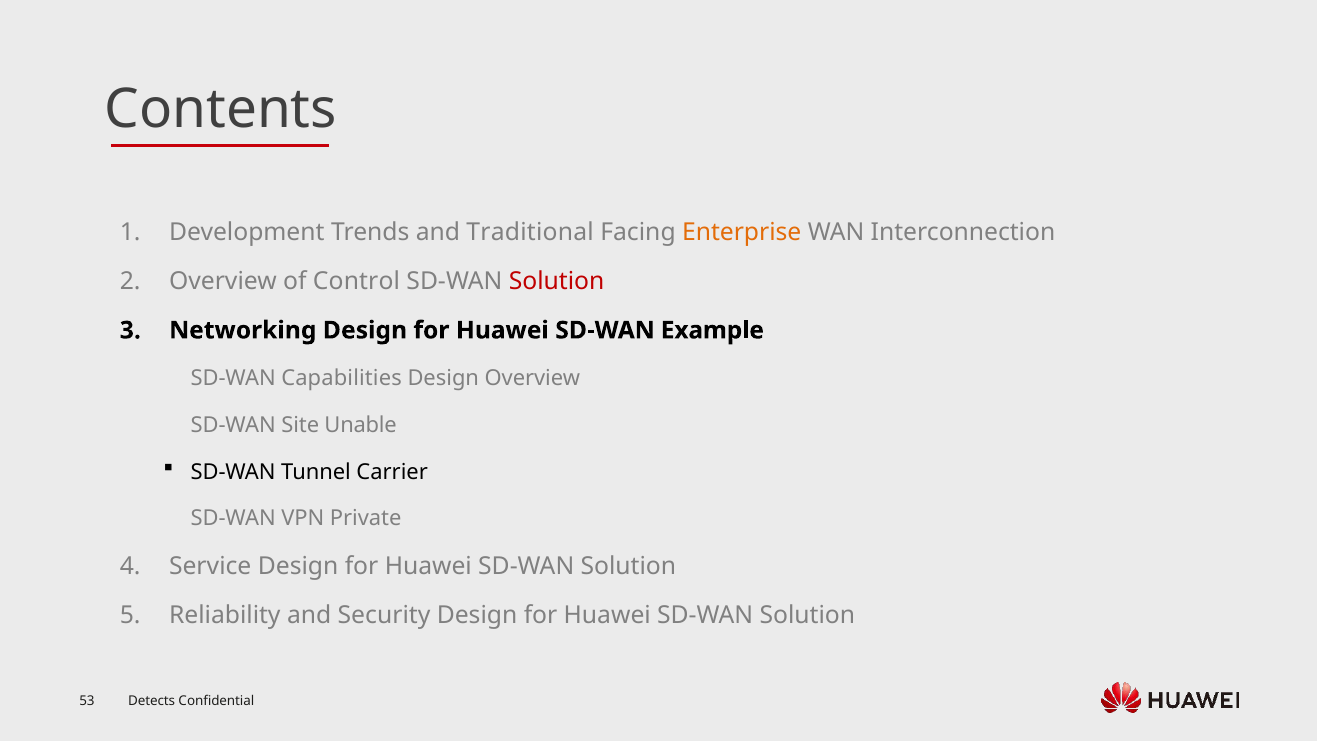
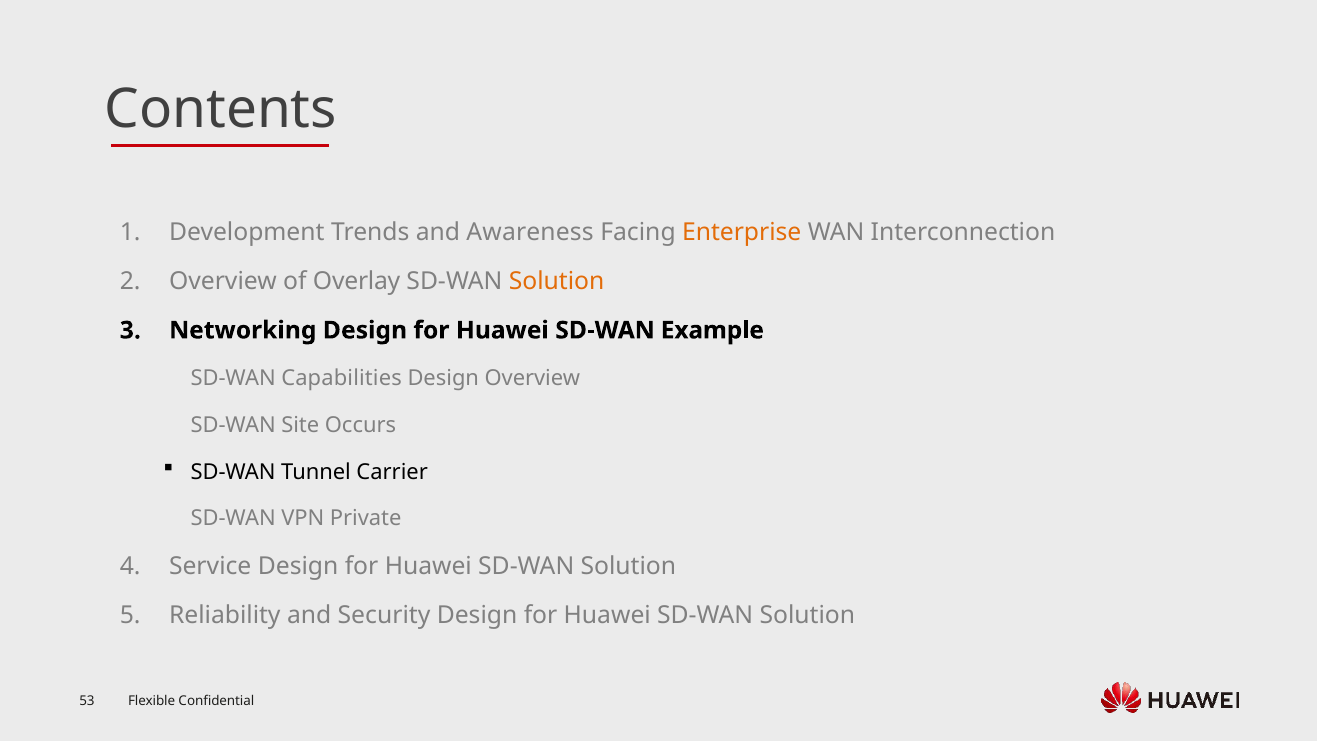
Traditional: Traditional -> Awareness (530, 232)
Control: Control -> Overlay (357, 281)
Solution colour: red -> orange (557, 281)
Unable: Unable -> Occurs (361, 425)
Detects: Detects -> Flexible (152, 700)
